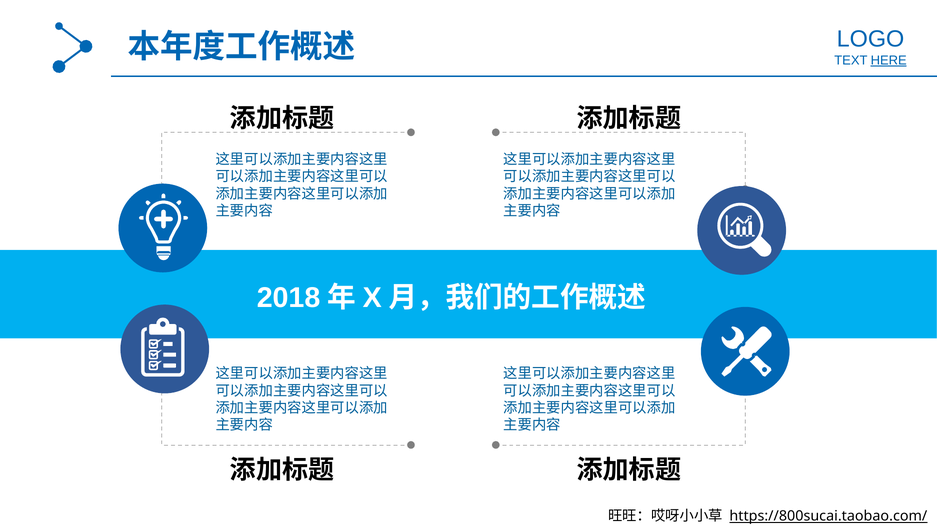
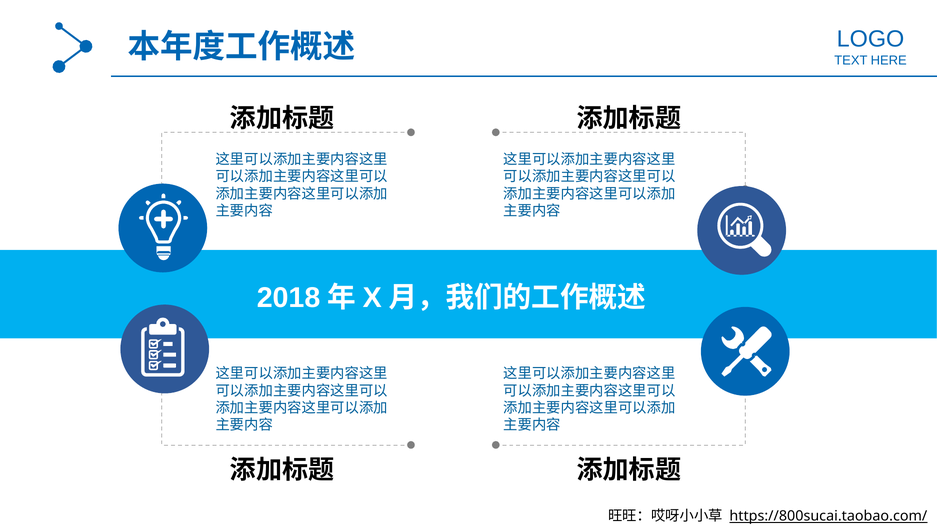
HERE underline: present -> none (889, 61)
